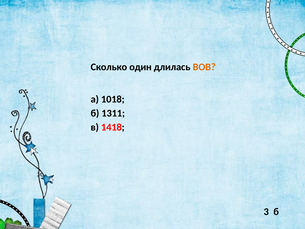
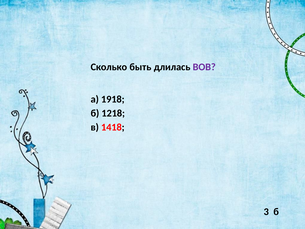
один: один -> быть (140, 67)
ВОВ colour: orange -> purple (204, 67)
1018: 1018 -> 1918 (113, 99)
1311: 1311 -> 1218 (113, 113)
